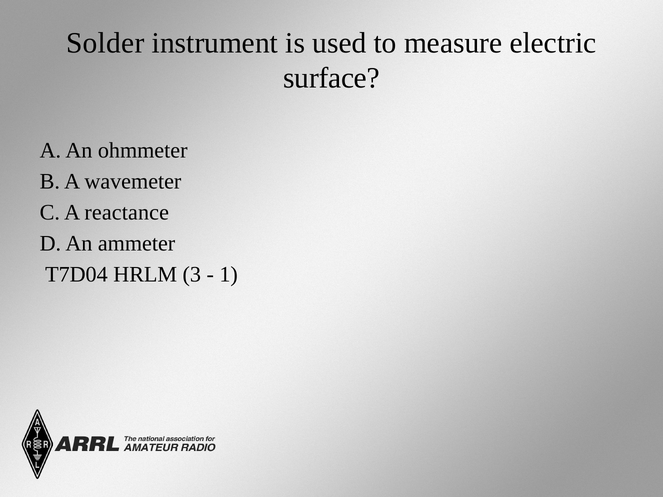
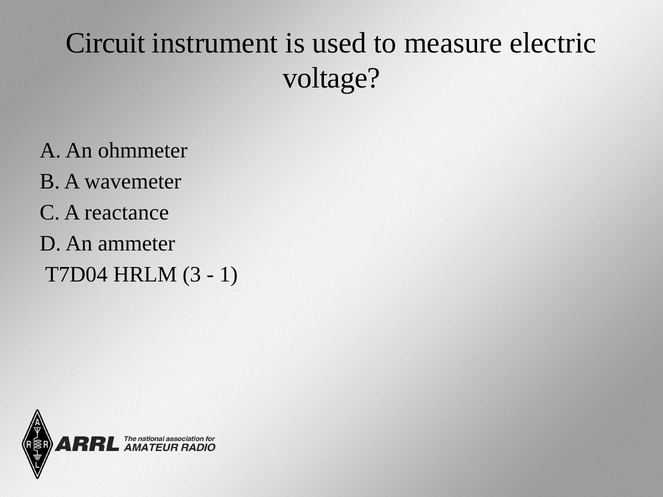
Solder: Solder -> Circuit (105, 43)
surface: surface -> voltage (332, 78)
